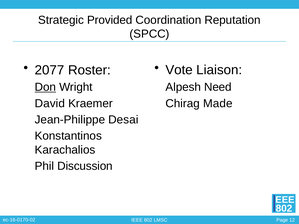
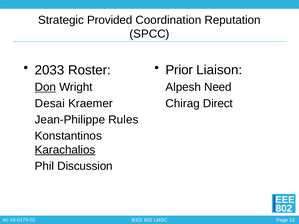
2077: 2077 -> 2033 (50, 70)
Vote: Vote -> Prior (179, 70)
David: David -> Desai (50, 104)
Made: Made -> Direct (218, 104)
Desai: Desai -> Rules (123, 120)
Karachalios underline: none -> present (65, 150)
